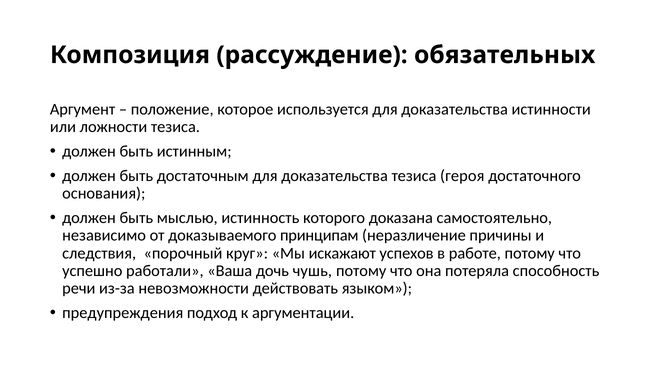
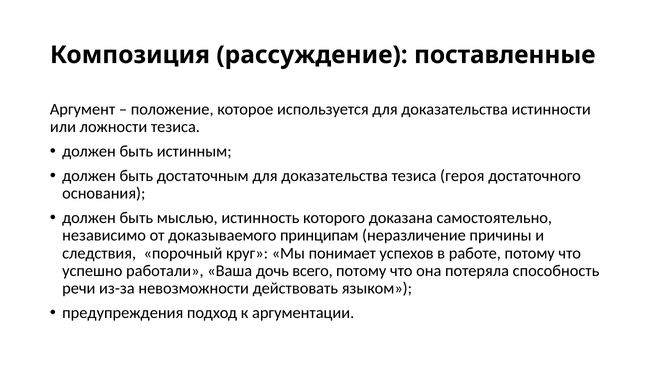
обязательных: обязательных -> поставленные (505, 55)
искажают: искажают -> понимает (342, 254)
чушь: чушь -> всего (313, 271)
